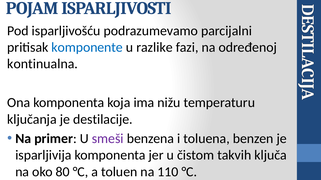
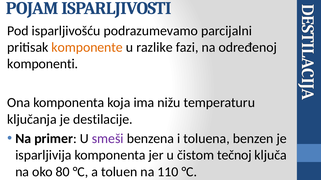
komponente colour: blue -> orange (87, 48)
kontinualna: kontinualna -> komponenti (43, 64)
takvih: takvih -> tečnoj (234, 156)
